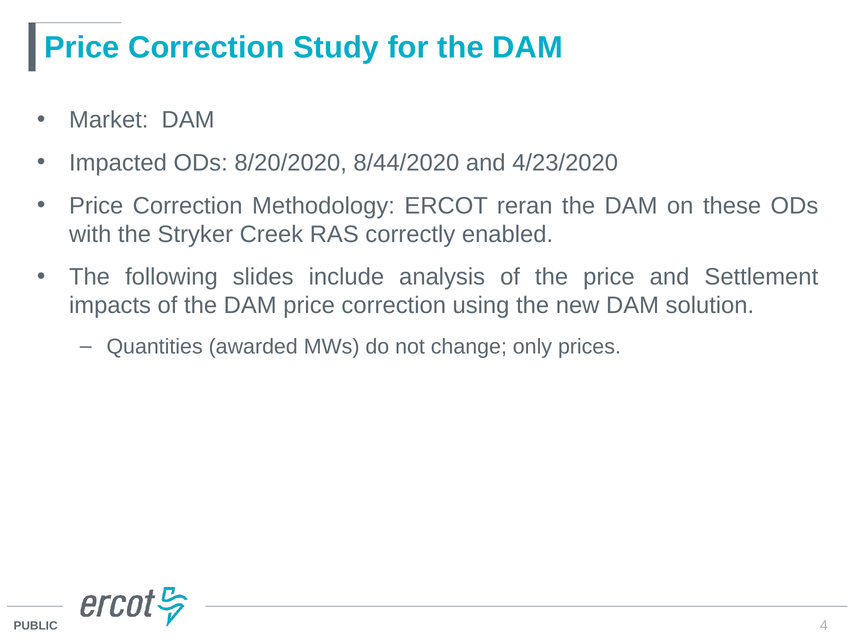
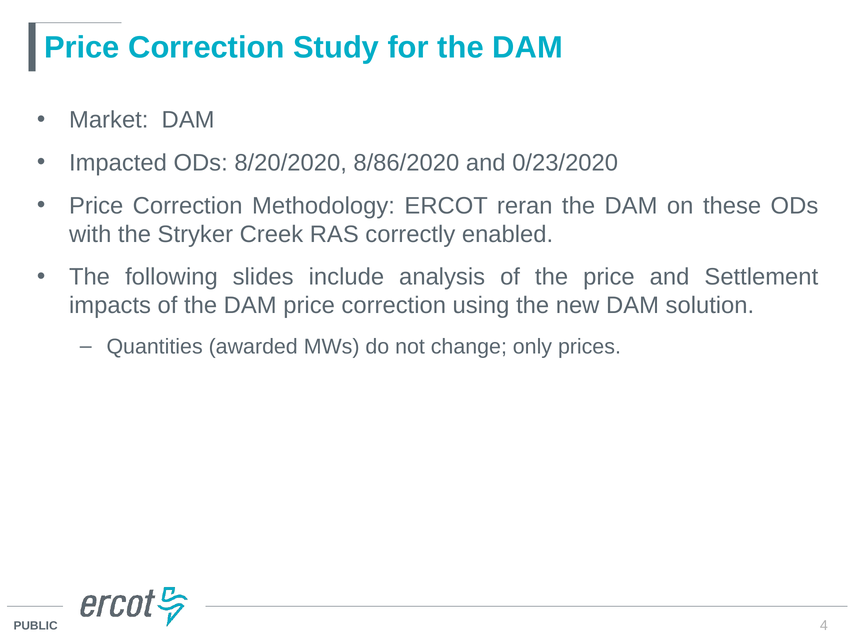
8/44/2020: 8/44/2020 -> 8/86/2020 (406, 163)
4/23/2020: 4/23/2020 -> 0/23/2020 (565, 163)
